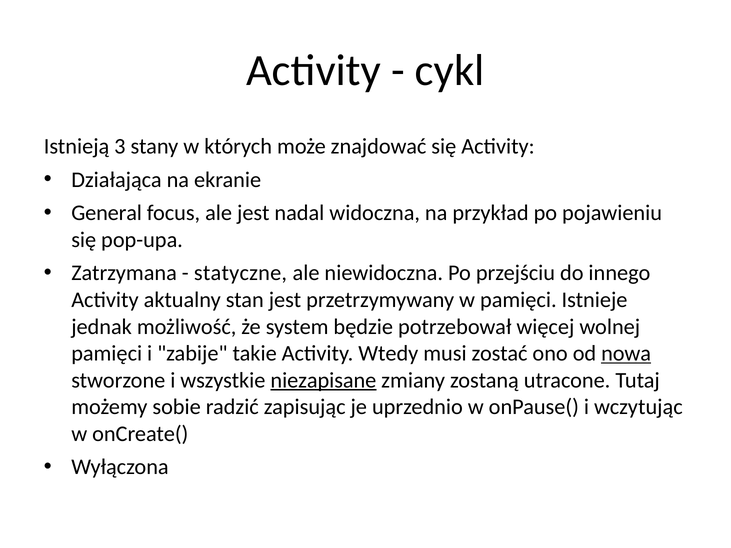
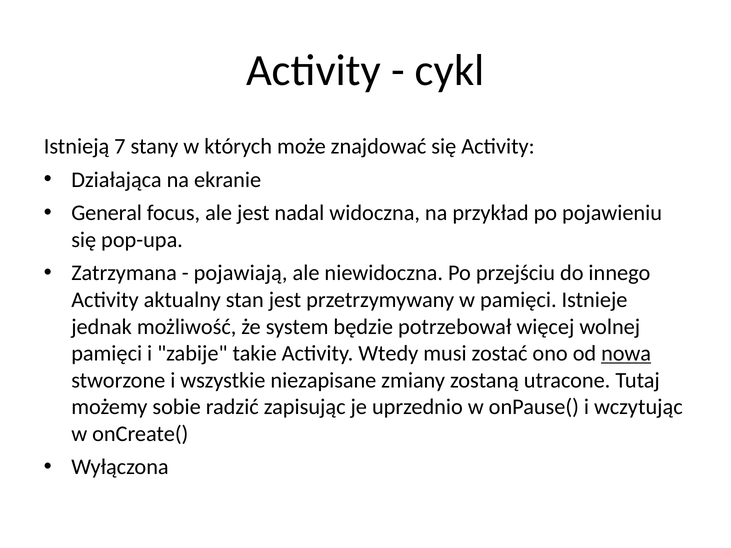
3: 3 -> 7 (120, 147)
statyczne: statyczne -> pojawiają (241, 273)
niezapisane underline: present -> none (323, 380)
